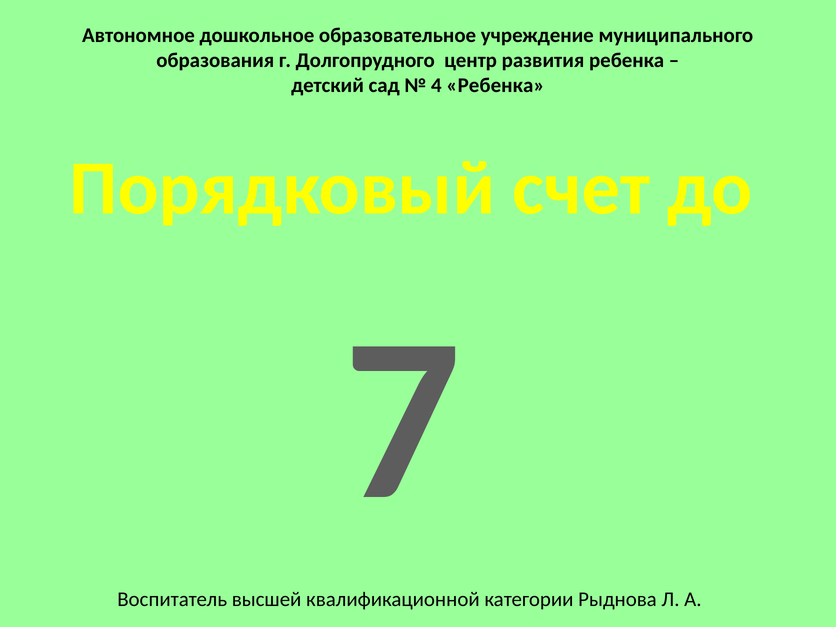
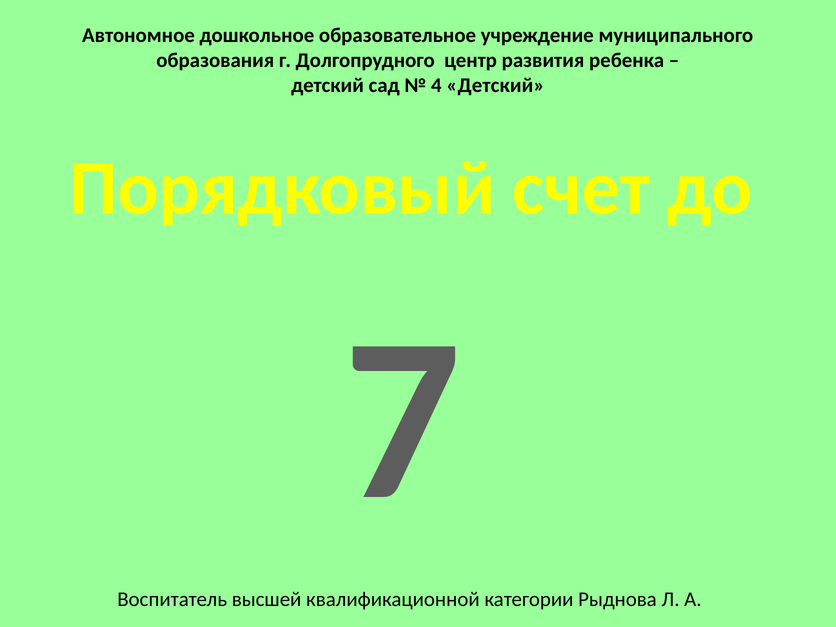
4 Ребенка: Ребенка -> Детский (496, 85)
